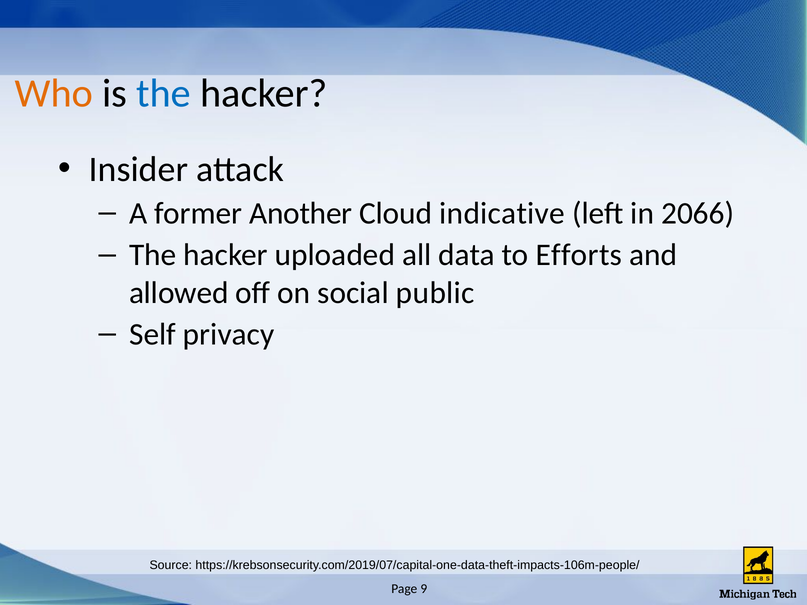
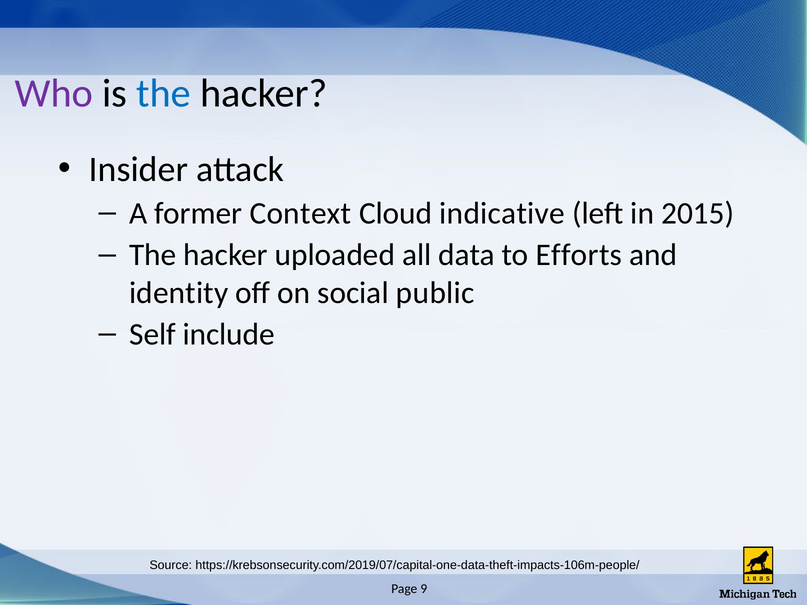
Who colour: orange -> purple (54, 94)
Another: Another -> Context (300, 213)
2066: 2066 -> 2015 (698, 213)
allowed: allowed -> identity (179, 293)
privacy: privacy -> include (229, 334)
